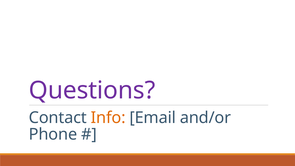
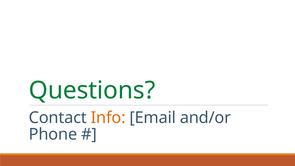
Questions colour: purple -> green (92, 90)
